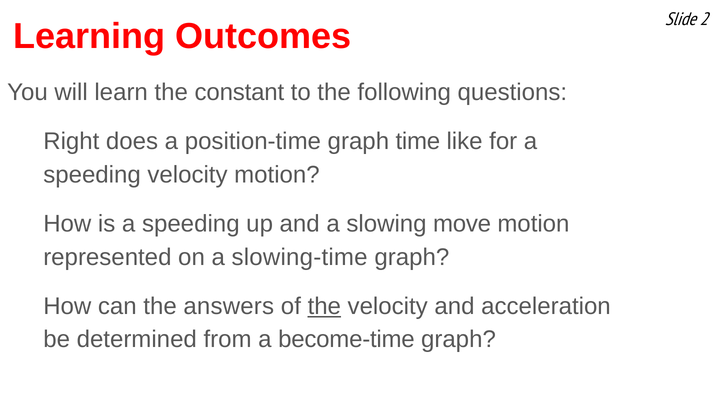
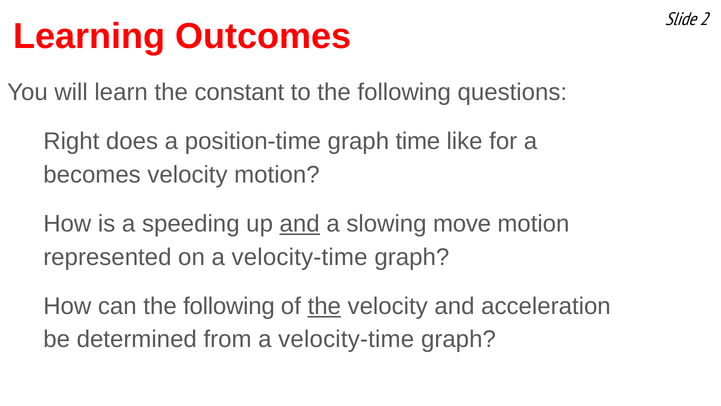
speeding: speeding -> becomes (92, 175)
and underline: none -> present (300, 224)
on a slowing-time: slowing-time -> velocity-time (300, 257)
can the answers: answers -> following (229, 306)
from a become-time: become-time -> velocity-time (346, 339)
